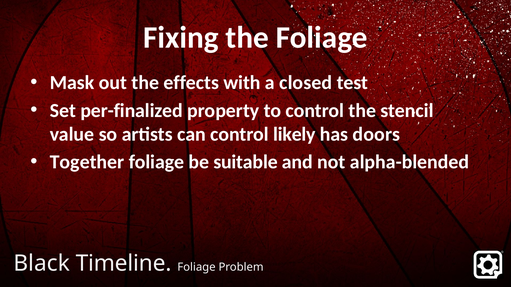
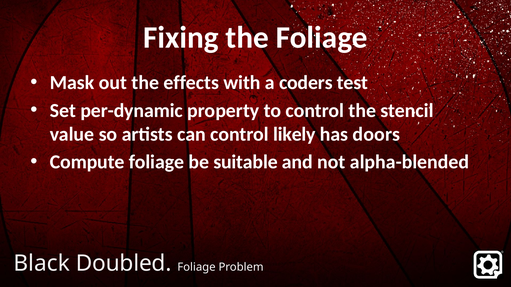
closed: closed -> coders (306, 83)
per-finalized: per-finalized -> per-dynamic (132, 111)
Together: Together -> Compute (87, 162)
Timeline: Timeline -> Doubled (124, 264)
